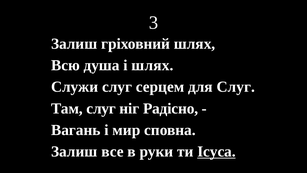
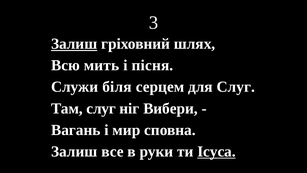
Залиш underline: none -> present (74, 44)
душа: душа -> мить (101, 65)
і шлях: шлях -> пісня (152, 65)
Служи слуг: слуг -> біля (117, 87)
Радісно: Радісно -> Вибери (171, 108)
